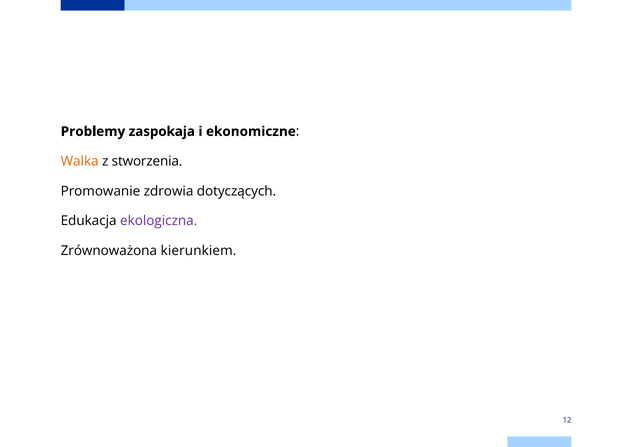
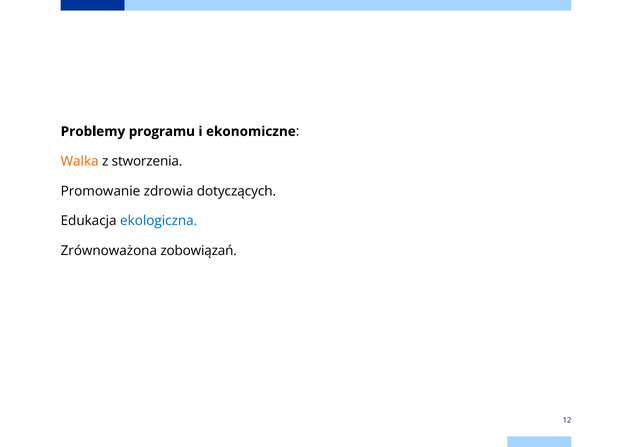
zaspokaja: zaspokaja -> programu (162, 131)
ekologiczna colour: purple -> blue (159, 221)
kierunkiem: kierunkiem -> zobowiązań (199, 251)
